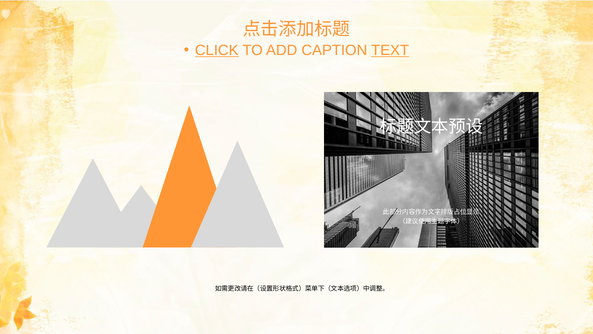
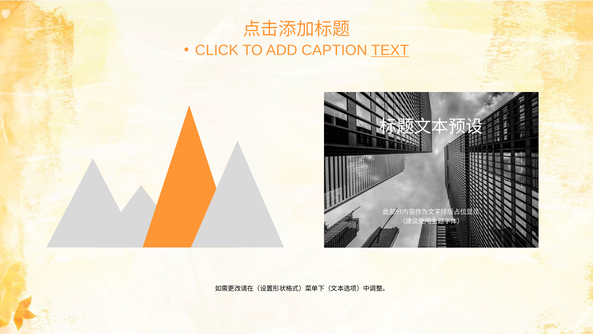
CLICK underline: present -> none (217, 50)
